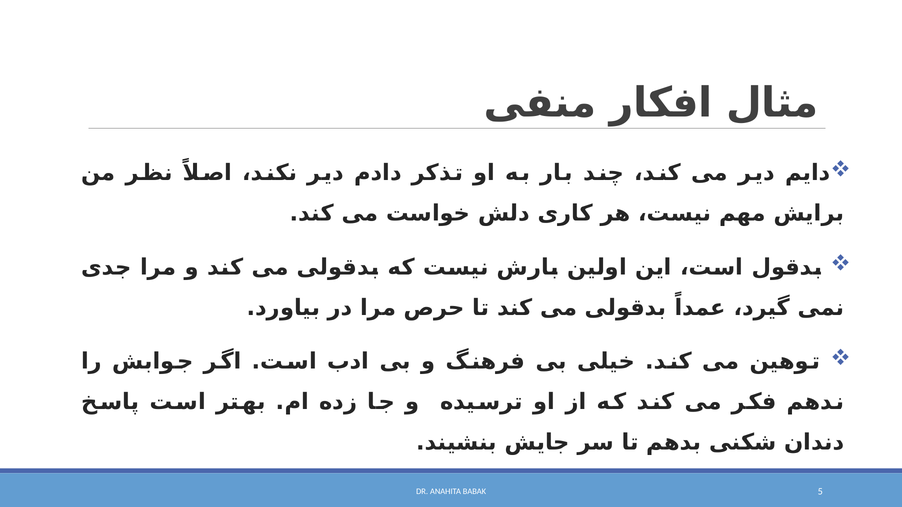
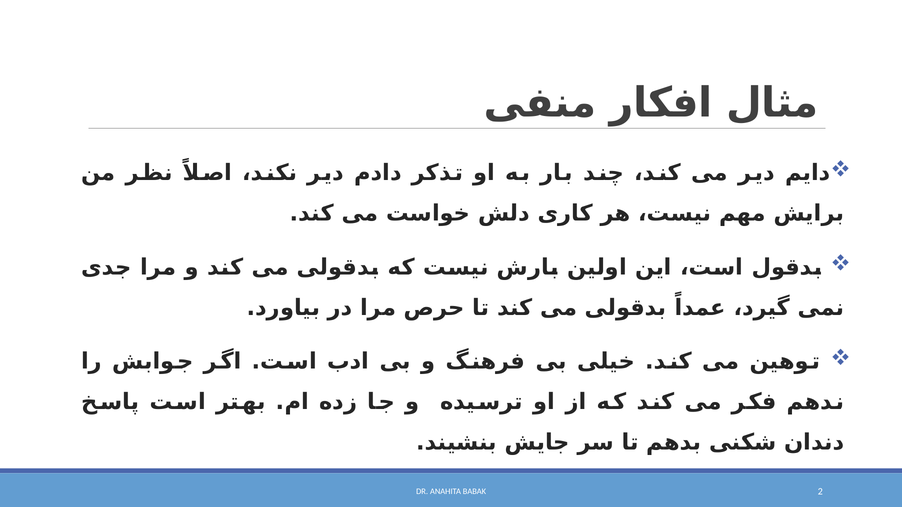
5: 5 -> 2 (820, 492)
